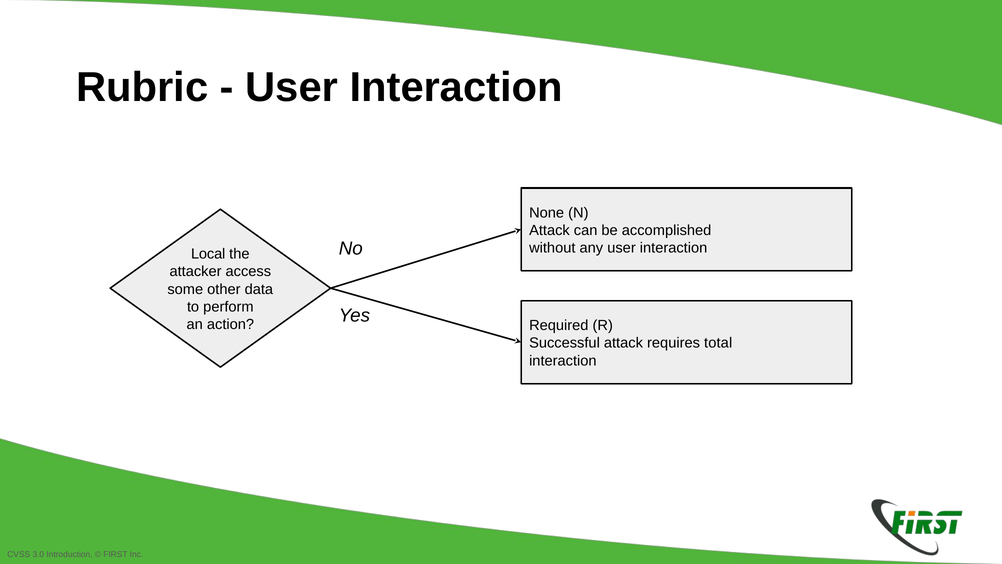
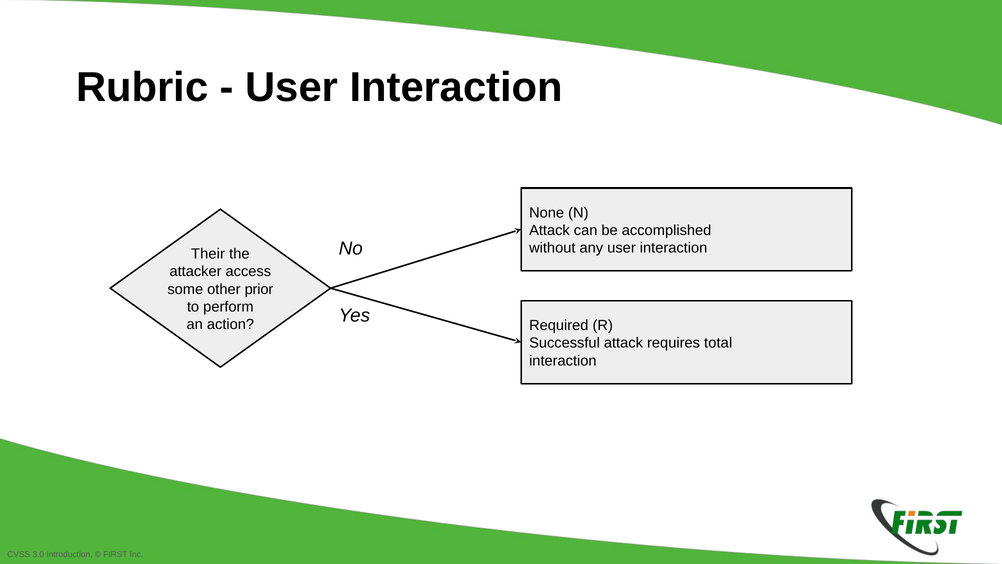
Local: Local -> Their (208, 254)
data: data -> prior (259, 289)
